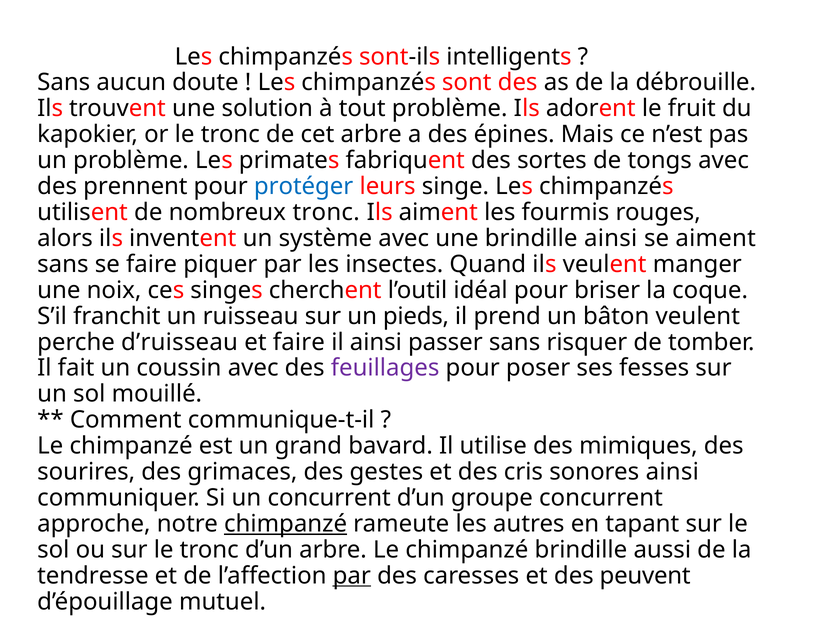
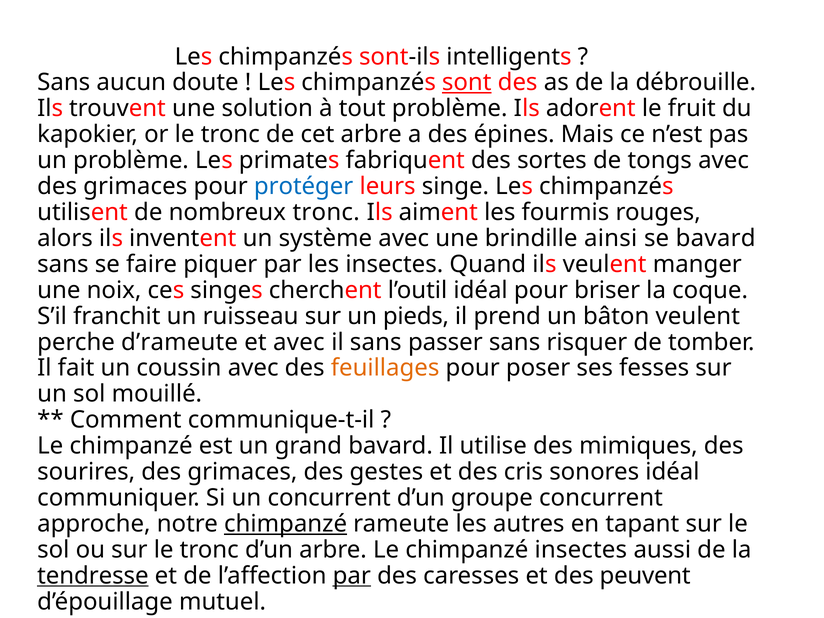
sont underline: none -> present (467, 83)
prennent: prennent -> grimaces (135, 186)
se aiment: aiment -> bavard (716, 238)
d’ruisseau: d’ruisseau -> d’rameute (180, 342)
et faire: faire -> avec (299, 342)
il ainsi: ainsi -> sans (376, 342)
feuillages colour: purple -> orange (385, 368)
sonores ainsi: ainsi -> idéal (672, 472)
chimpanzé brindille: brindille -> insectes (581, 550)
tendresse underline: none -> present (93, 576)
